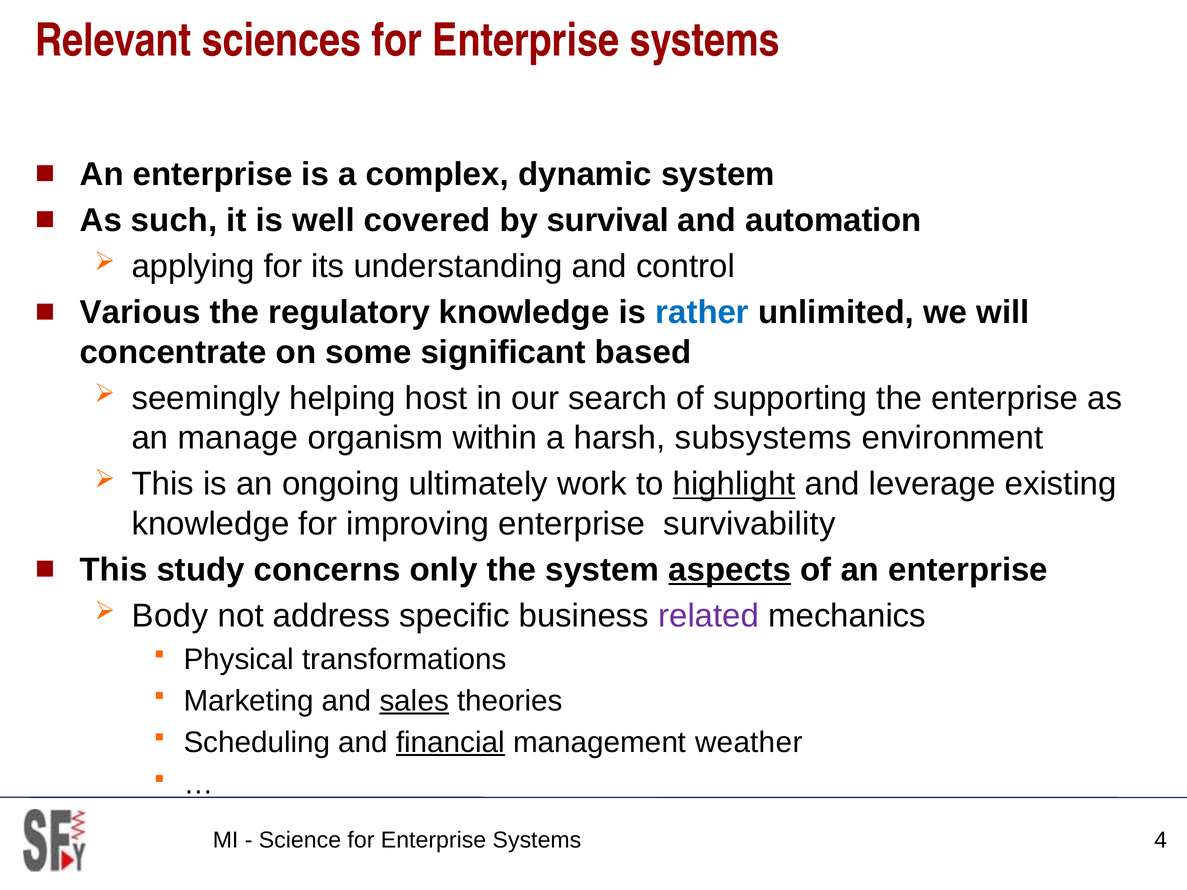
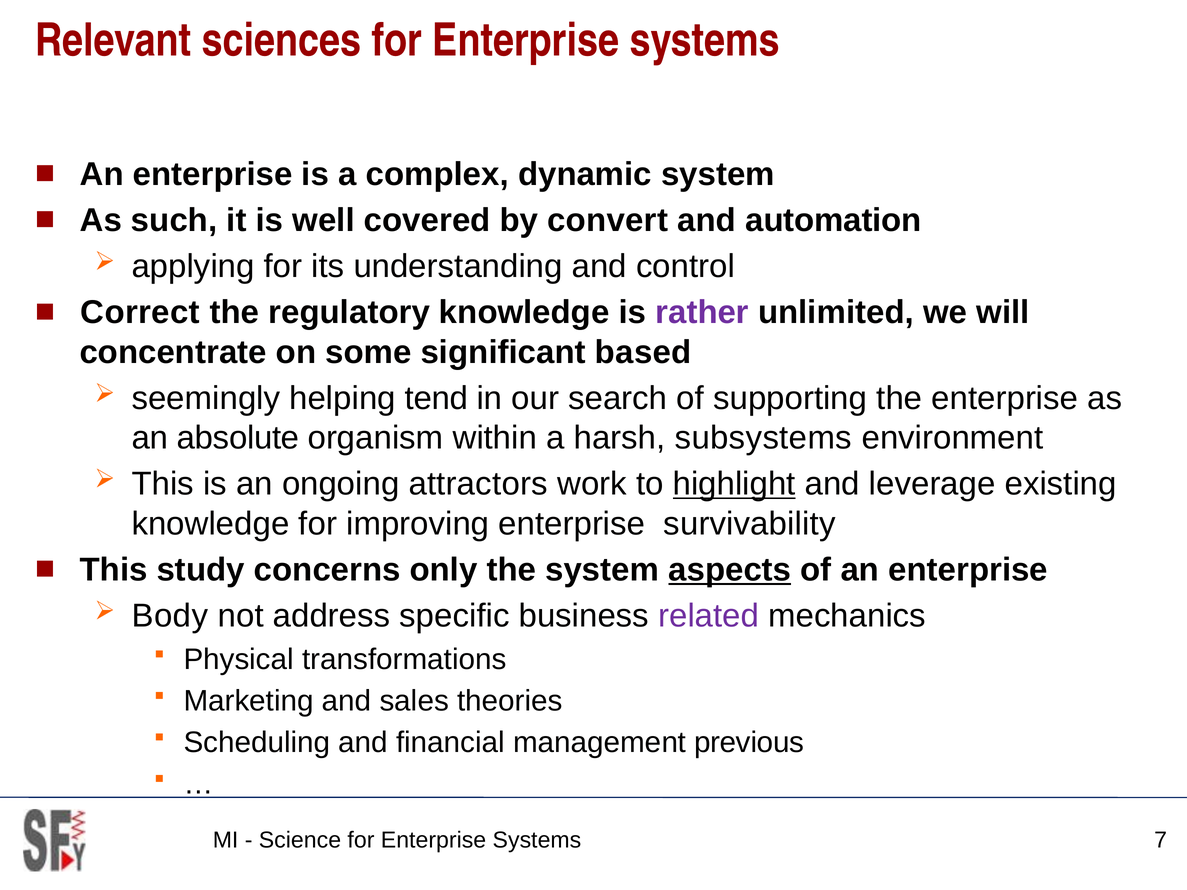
survival: survival -> convert (608, 220)
Various: Various -> Correct (140, 313)
rather colour: blue -> purple (702, 313)
host: host -> tend (436, 398)
manage: manage -> absolute (238, 438)
ultimately: ultimately -> attractors (478, 484)
sales underline: present -> none (414, 701)
financial underline: present -> none (450, 743)
weather: weather -> previous (749, 743)
4: 4 -> 7 (1161, 840)
